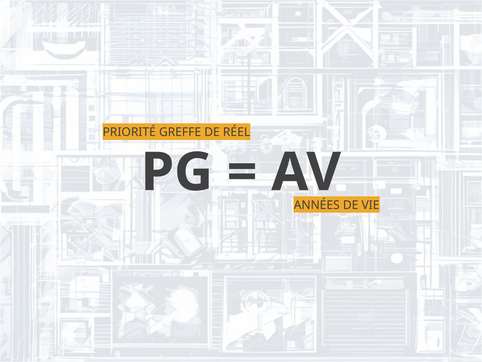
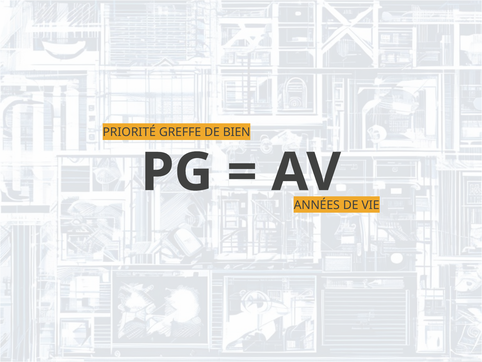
RÉEL: RÉEL -> BIEN (237, 132)
